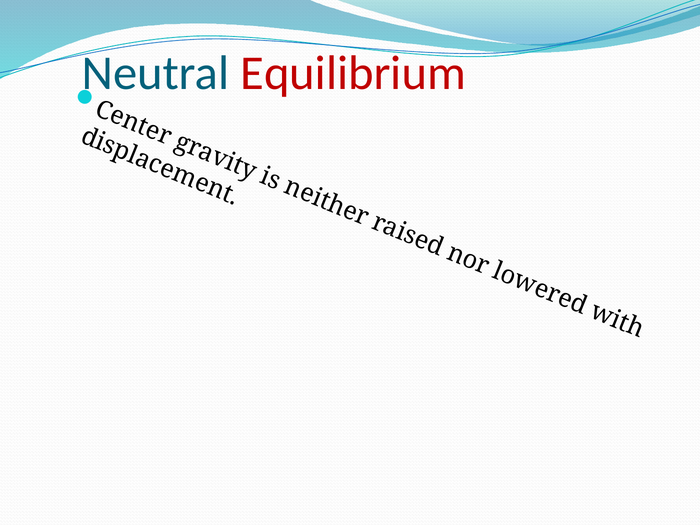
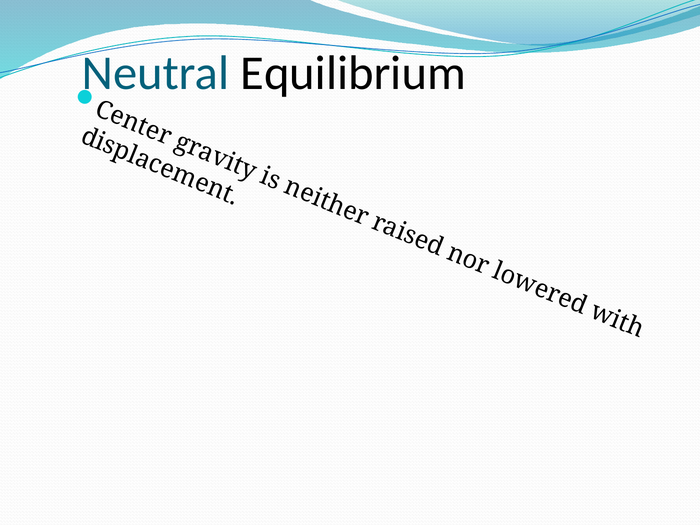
Equilibrium colour: red -> black (353, 73)
